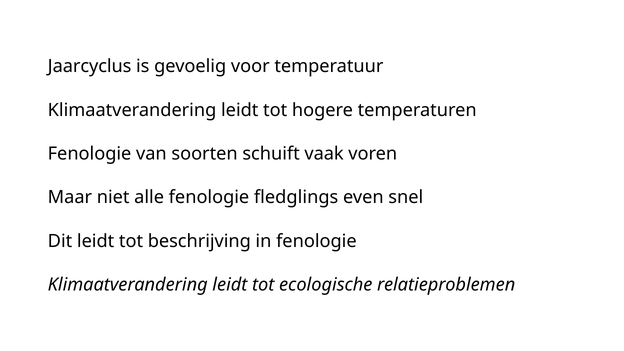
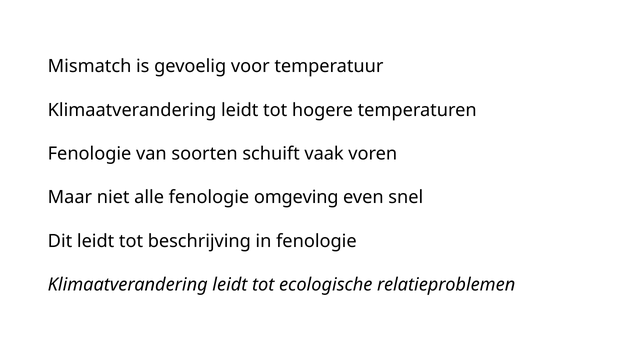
Jaarcyclus: Jaarcyclus -> Mismatch (90, 66)
fledglings: fledglings -> omgeving (296, 197)
